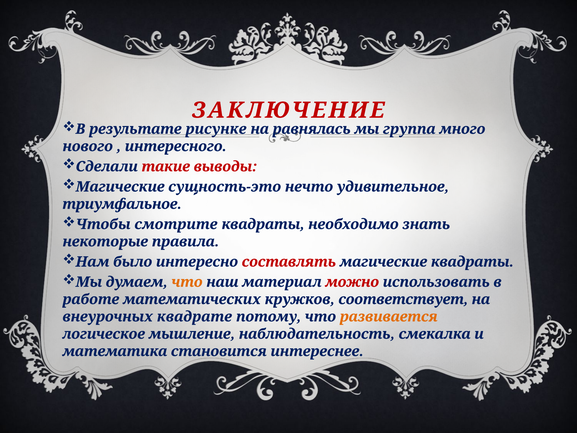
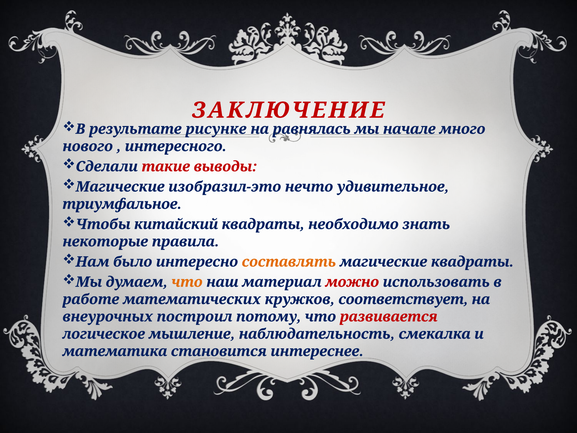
группа: группа -> начале (409, 129)
сущность-это: сущность-это -> изобразил-это (225, 187)
смотрите: смотрите -> китайский (176, 224)
составлять colour: red -> orange (289, 262)
квадрате: квадрате -> построил (194, 316)
развивается colour: orange -> red (389, 316)
